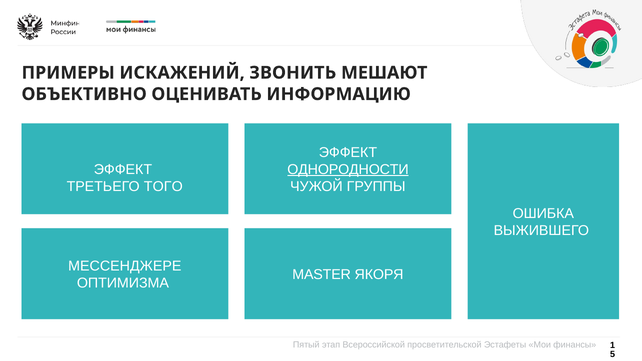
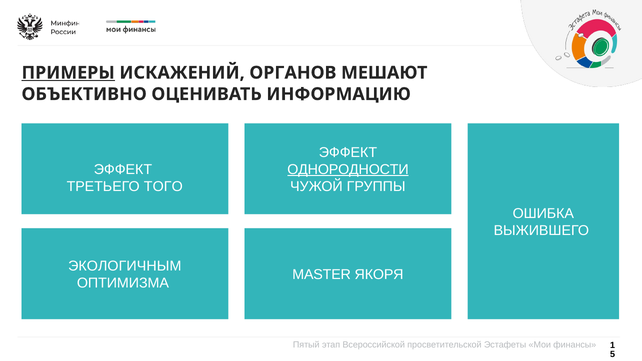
ПРИМЕРЫ underline: none -> present (68, 73)
ЗВОНИТЬ: ЗВОНИТЬ -> ОРГАНОВ (293, 73)
МЕССЕНДЖЕРЕ: МЕССЕНДЖЕРЕ -> ЭКОЛОГИЧНЫМ (125, 266)
